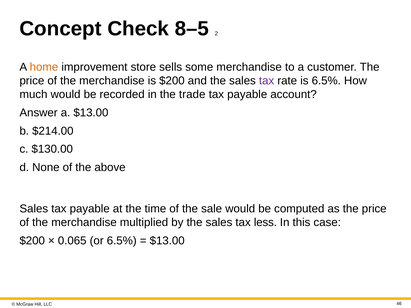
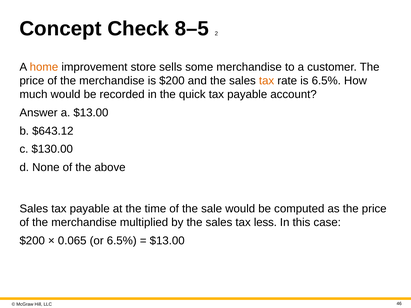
tax colour: purple -> orange (267, 81)
trade: trade -> quick (192, 94)
$214.00: $214.00 -> $643.12 (53, 131)
